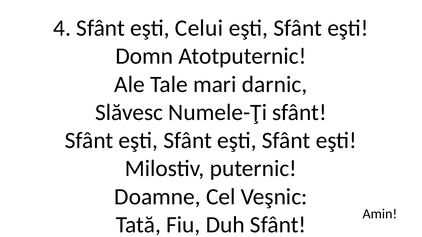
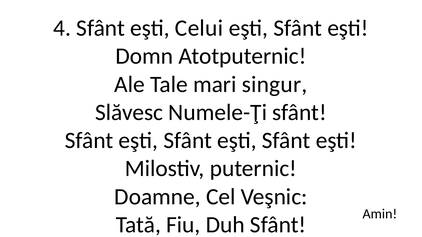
darnic: darnic -> singur (275, 84)
